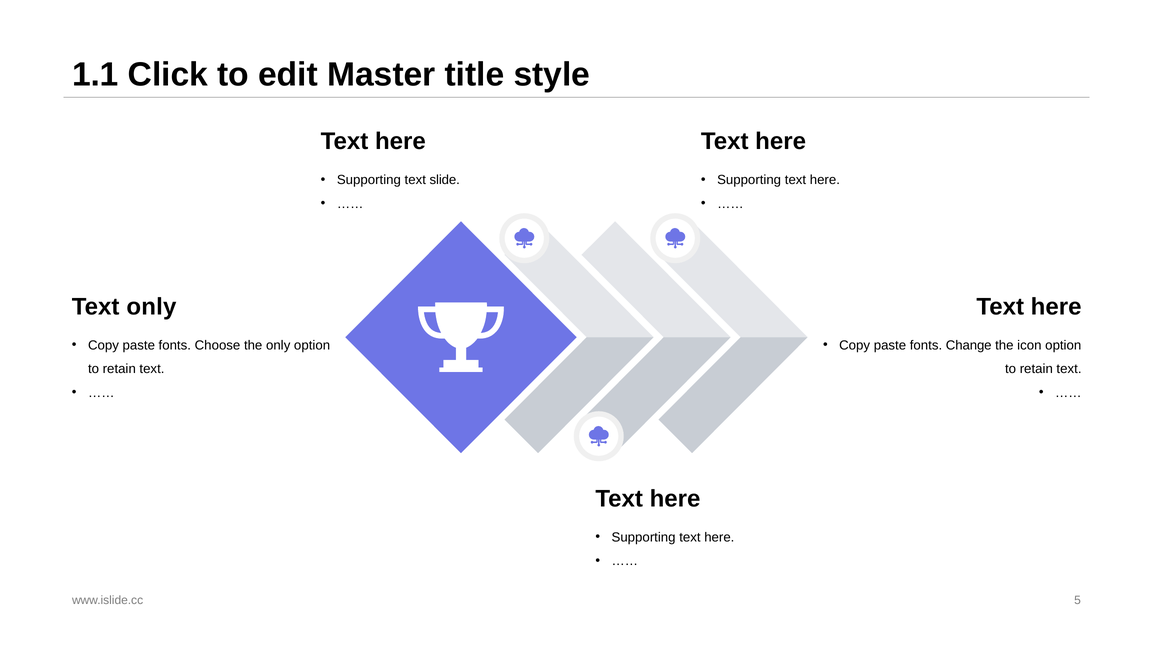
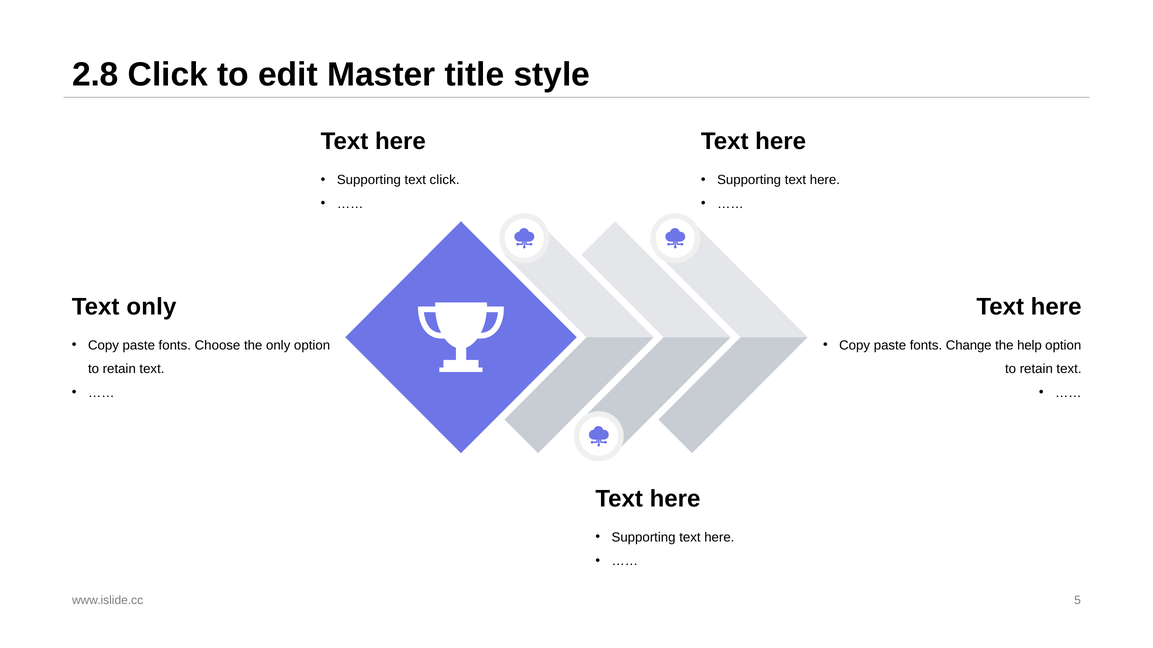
1.1: 1.1 -> 2.8 (95, 75)
text slide: slide -> click (445, 180)
icon: icon -> help (1029, 345)
